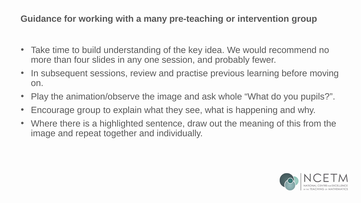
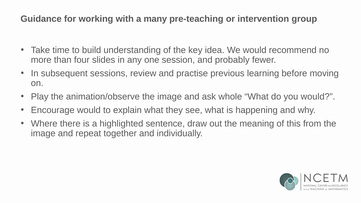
you pupils: pupils -> would (318, 97)
Encourage group: group -> would (89, 110)
